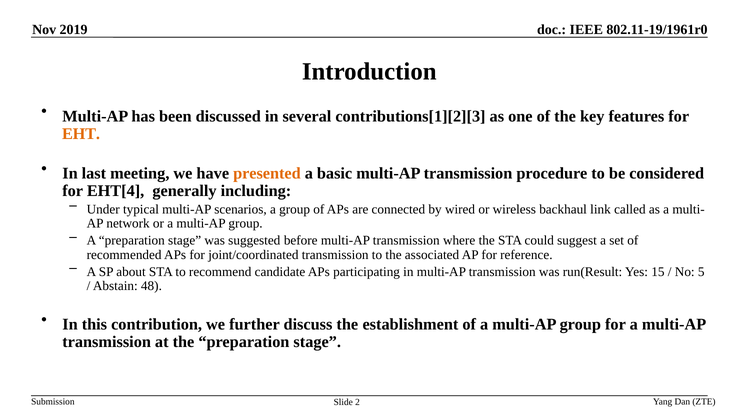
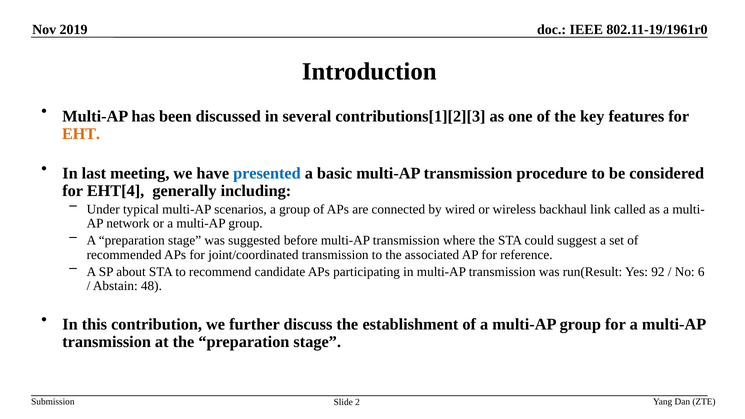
presented colour: orange -> blue (267, 173)
15: 15 -> 92 (658, 272)
5: 5 -> 6 (701, 272)
